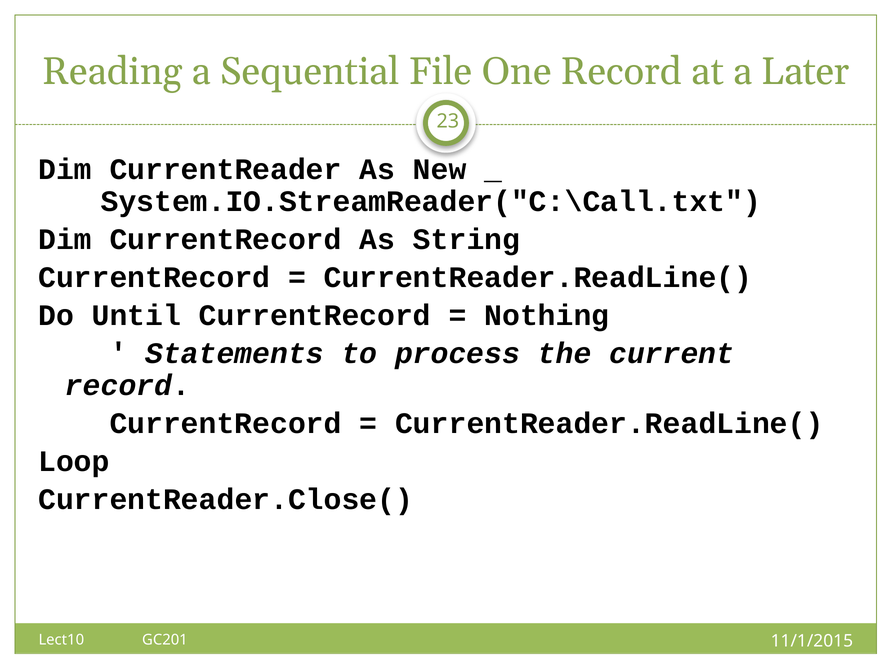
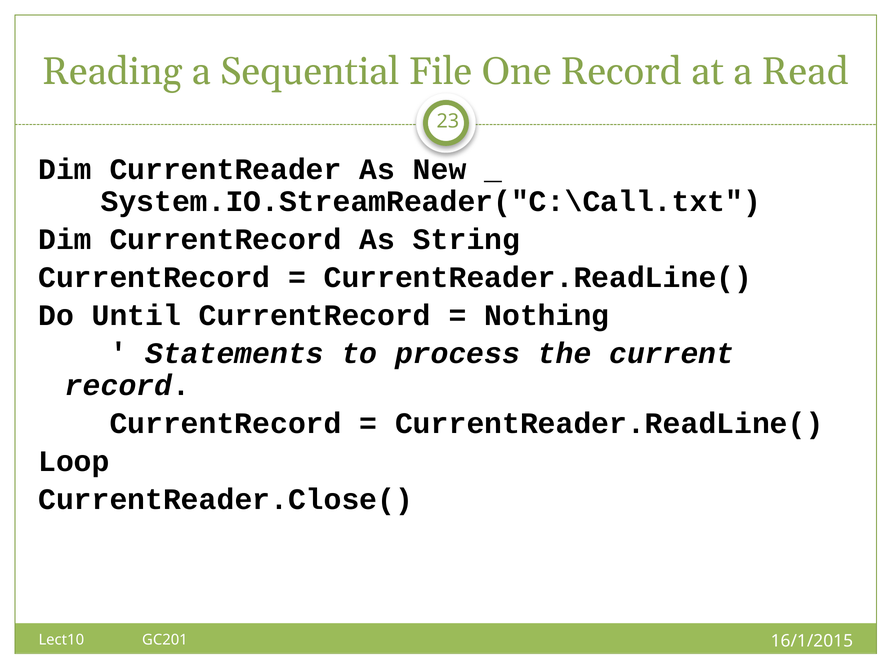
Later: Later -> Read (805, 72)
11/1/2015: 11/1/2015 -> 16/1/2015 (812, 641)
